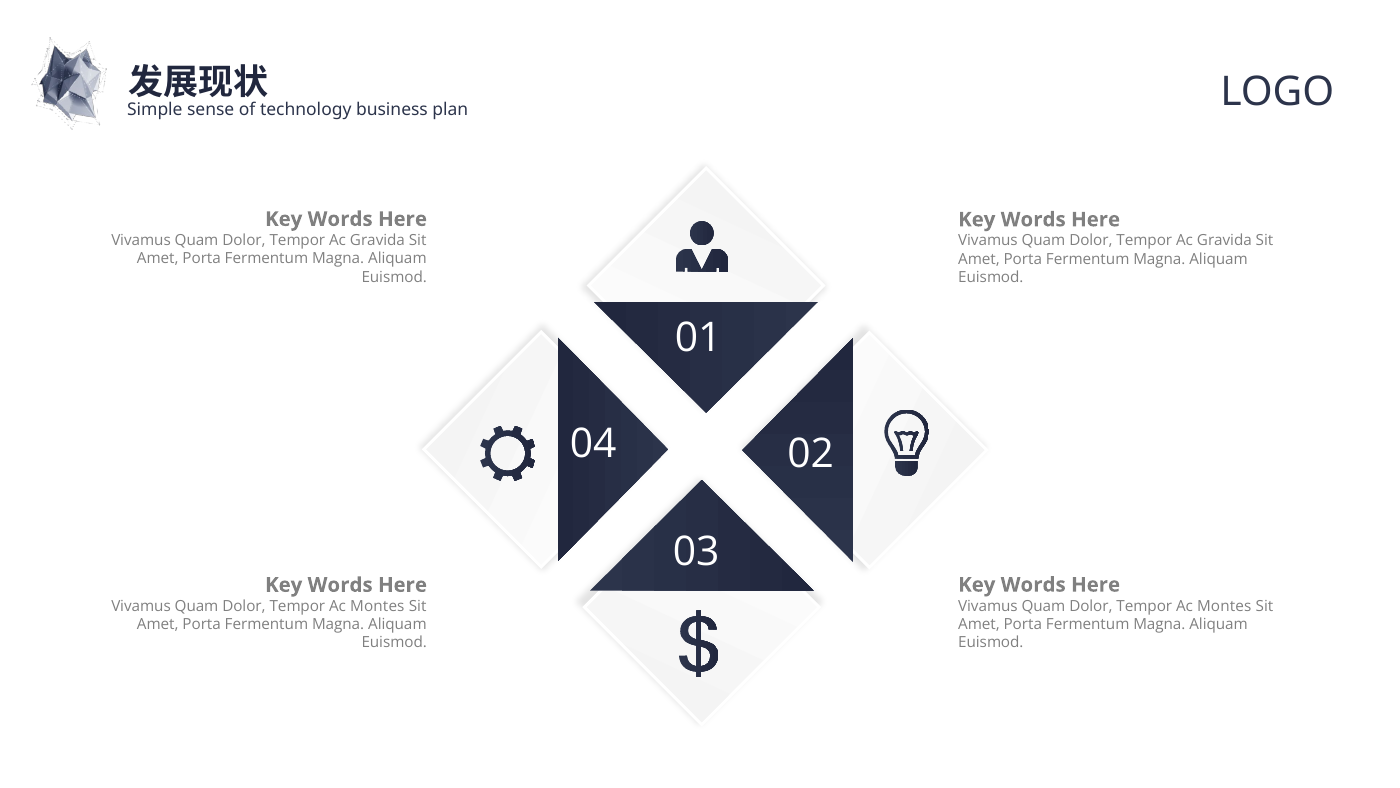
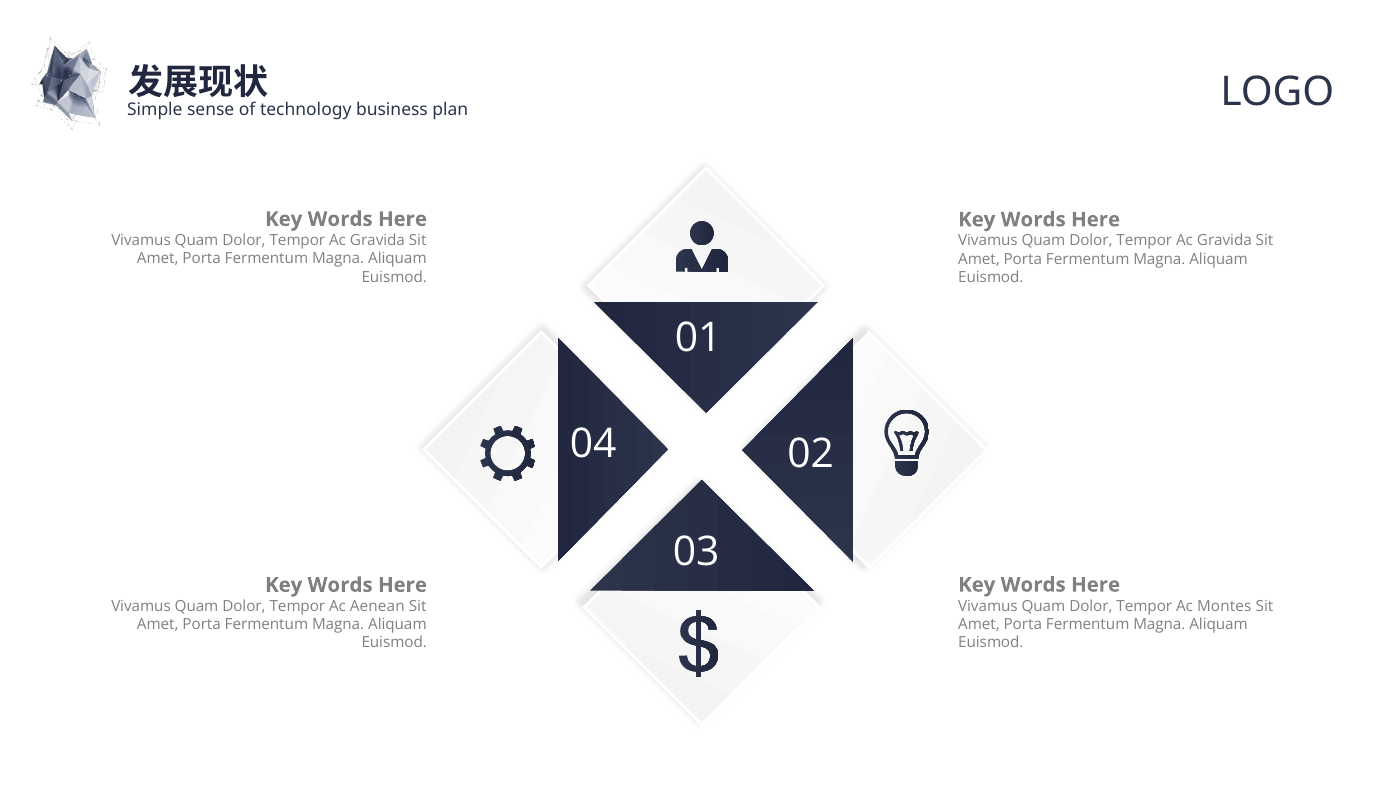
Montes: Montes -> Aenean (377, 606)
